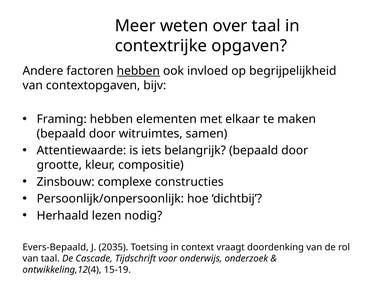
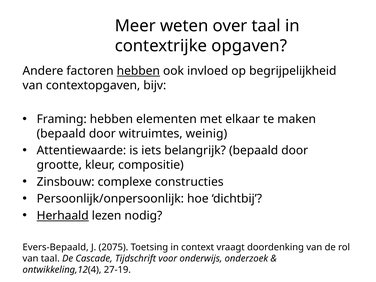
samen: samen -> weinig (206, 134)
Herhaald underline: none -> present (63, 216)
2035: 2035 -> 2075 (113, 247)
15-19: 15-19 -> 27-19 (117, 270)
